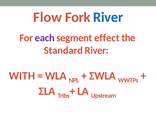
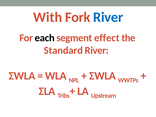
Flow: Flow -> With (48, 17)
each colour: purple -> black (45, 38)
WITH: WITH -> ΣWLA (22, 76)
